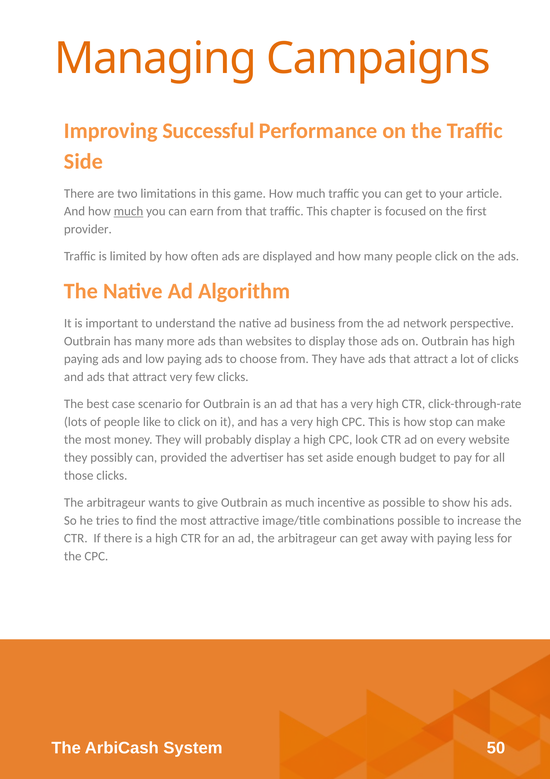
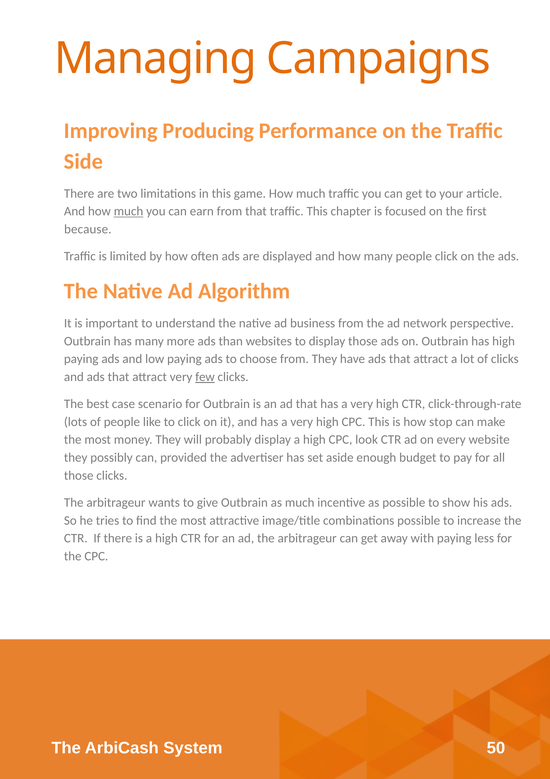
Successful: Successful -> Producing (208, 131)
provider: provider -> because (88, 229)
few underline: none -> present (205, 377)
